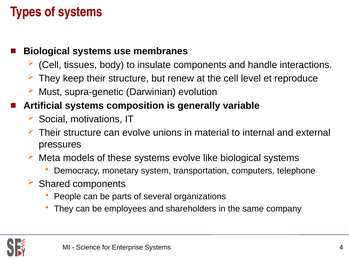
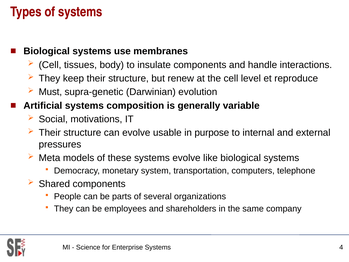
unions: unions -> usable (167, 133)
material: material -> purpose (212, 133)
